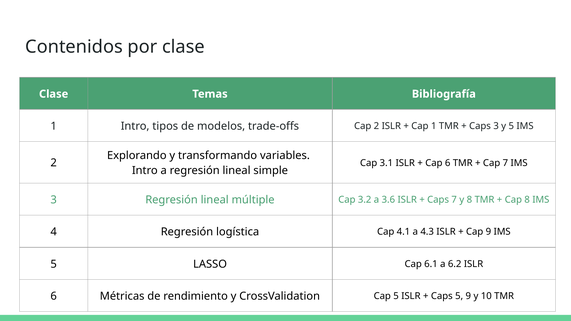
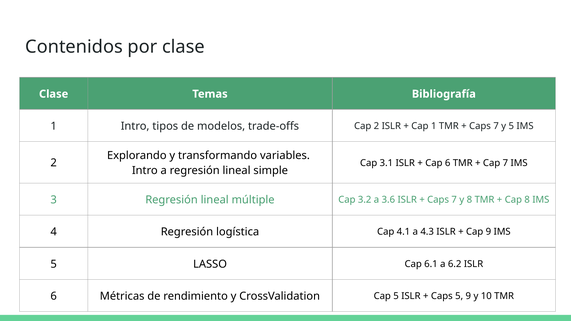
3: 3 -> 7 (496, 126)
